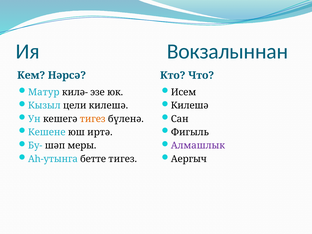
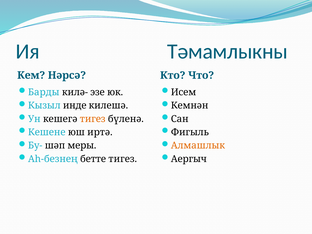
Вокзалыннан: Вокзалыннан -> Тәмамлыкны (228, 52)
Матур: Матур -> Барды (44, 92)
цели: цели -> инде (75, 106)
Килешә: Килешә -> Кемнән (190, 106)
Алмашлык colour: purple -> orange (198, 146)
Аһ-утынга: Аһ-утынга -> Аһ-безнең (53, 159)
